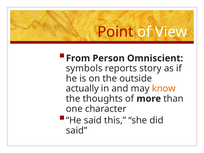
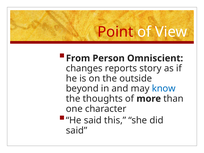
symbols: symbols -> changes (84, 68)
actually: actually -> beyond (82, 89)
know colour: orange -> blue (164, 89)
